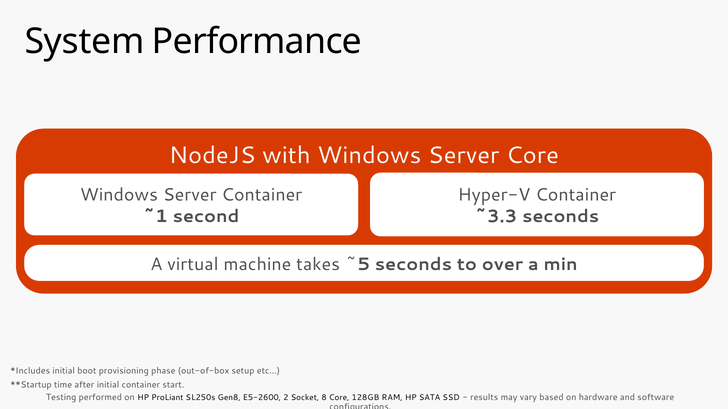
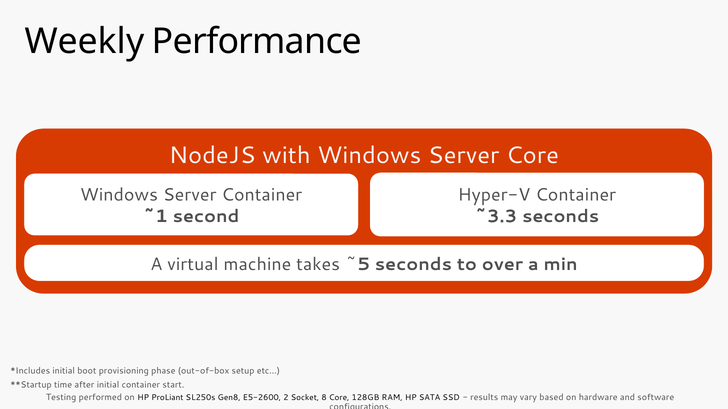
System: System -> Weekly (84, 42)
